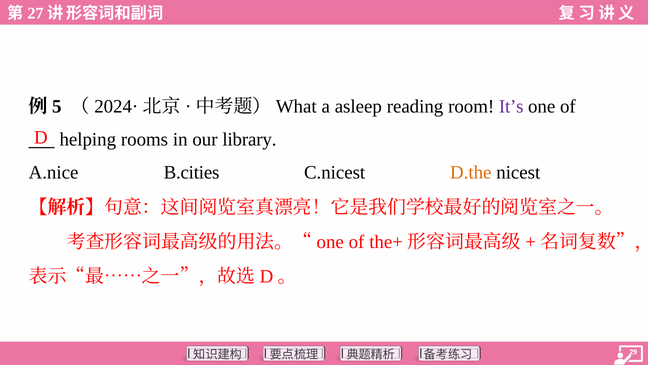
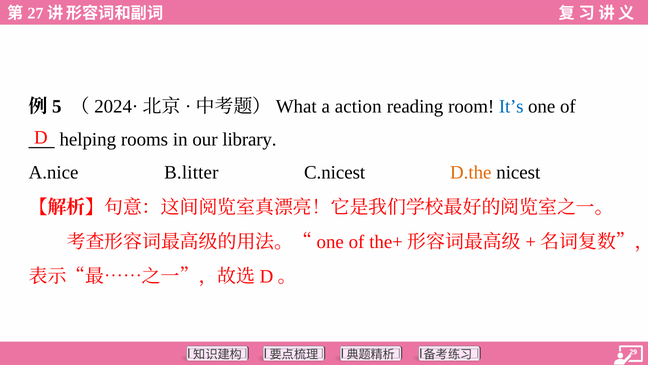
asleep: asleep -> action (358, 106)
It’s colour: purple -> blue (511, 106)
B.cities: B.cities -> B.litter (191, 172)
